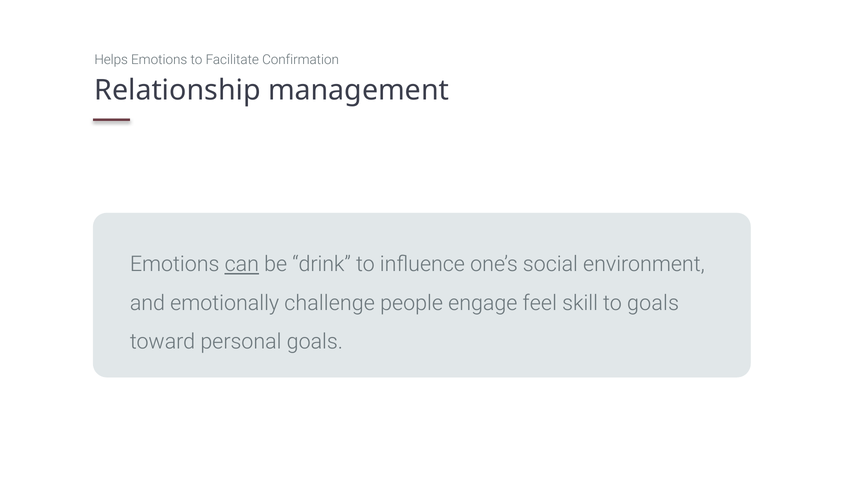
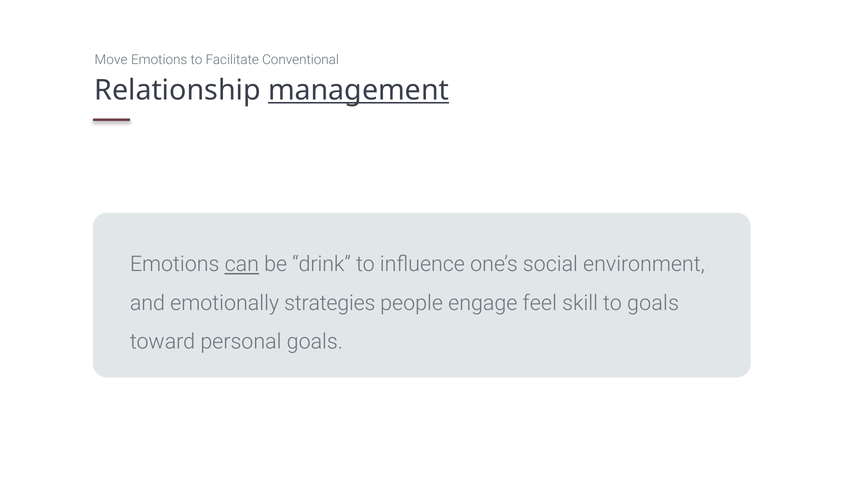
Helps: Helps -> Move (111, 60)
Confirmation: Confirmation -> Conventional (301, 60)
management underline: none -> present (359, 90)
challenge: challenge -> strategies (330, 303)
